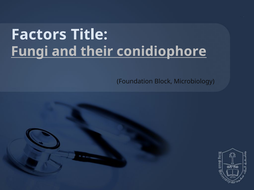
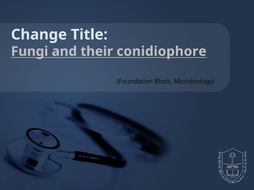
Factors: Factors -> Change (39, 35)
